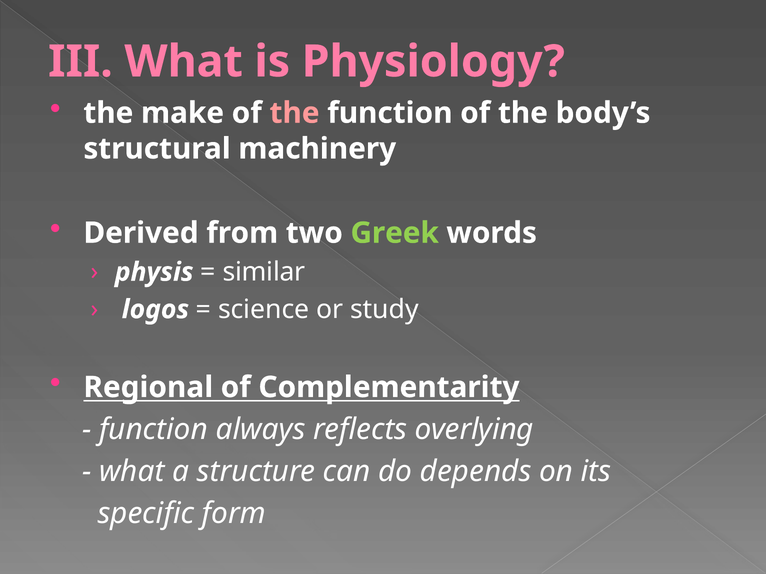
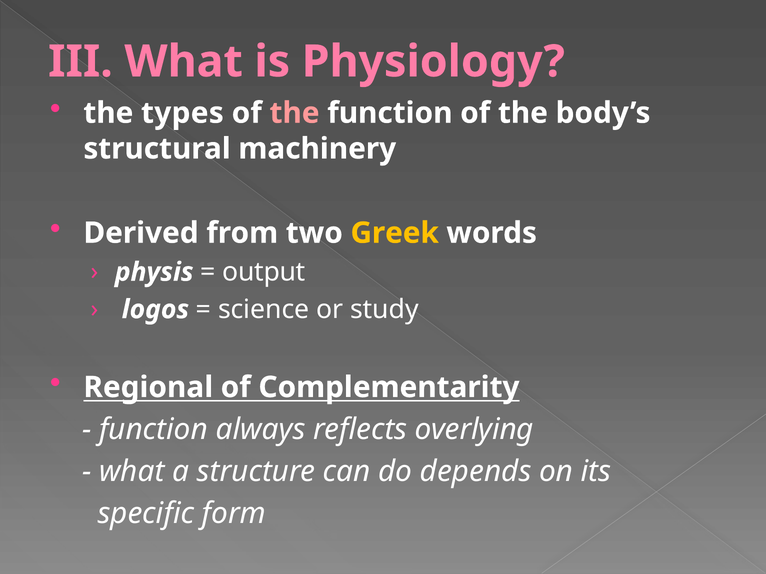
make: make -> types (182, 113)
Greek colour: light green -> yellow (395, 233)
similar: similar -> output (264, 272)
